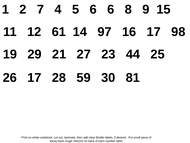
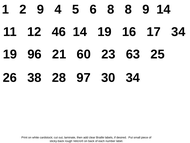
2 7: 7 -> 9 (41, 9)
6 6: 6 -> 8 (111, 9)
9 15: 15 -> 14 (163, 9)
61: 61 -> 46 (59, 32)
14 97: 97 -> 19 (105, 32)
17 98: 98 -> 34 (178, 32)
29: 29 -> 96 (35, 54)
27: 27 -> 60 (84, 54)
44: 44 -> 63 (133, 54)
26 17: 17 -> 38 (34, 77)
59: 59 -> 97 (84, 77)
30 81: 81 -> 34 (133, 77)
